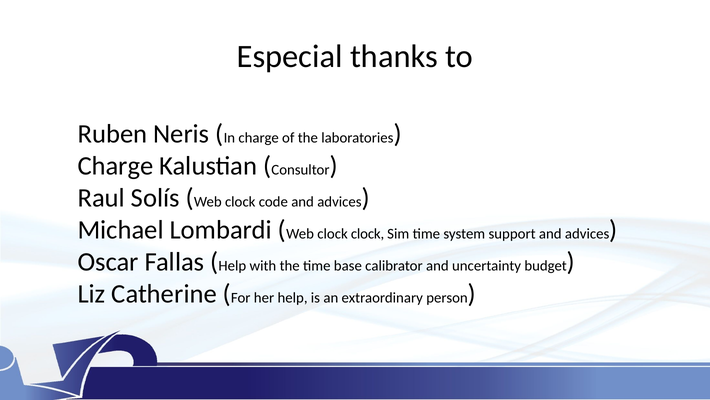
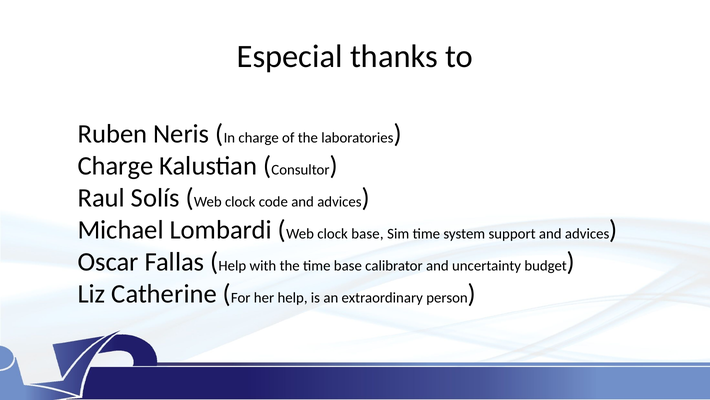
clock clock: clock -> base (367, 233)
